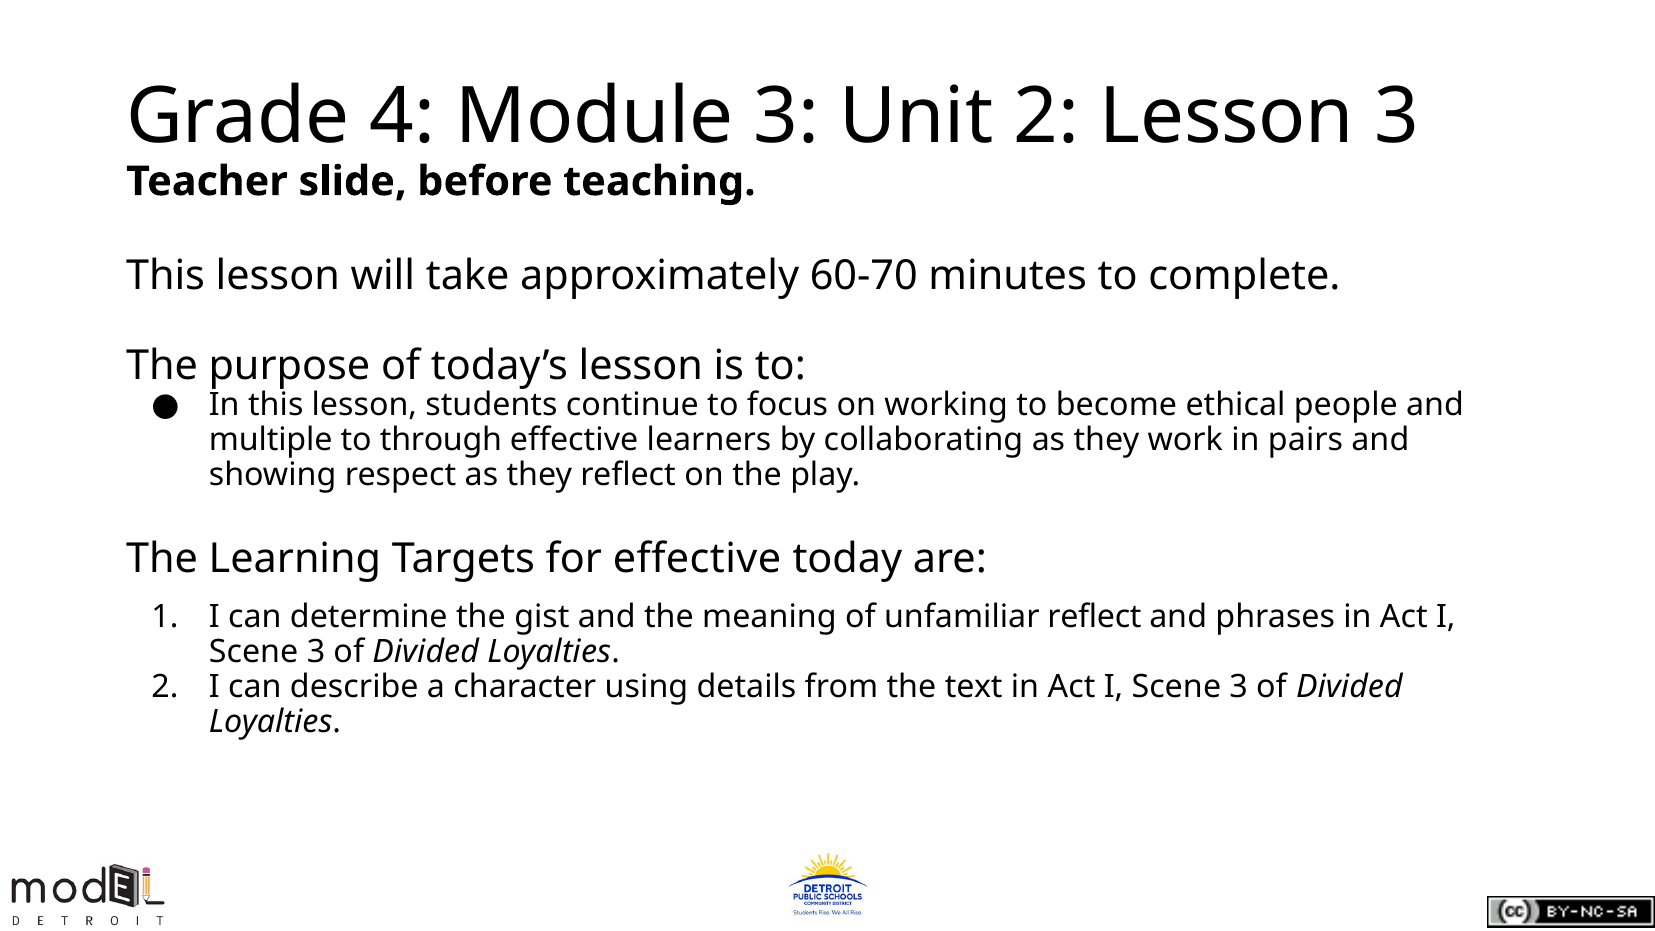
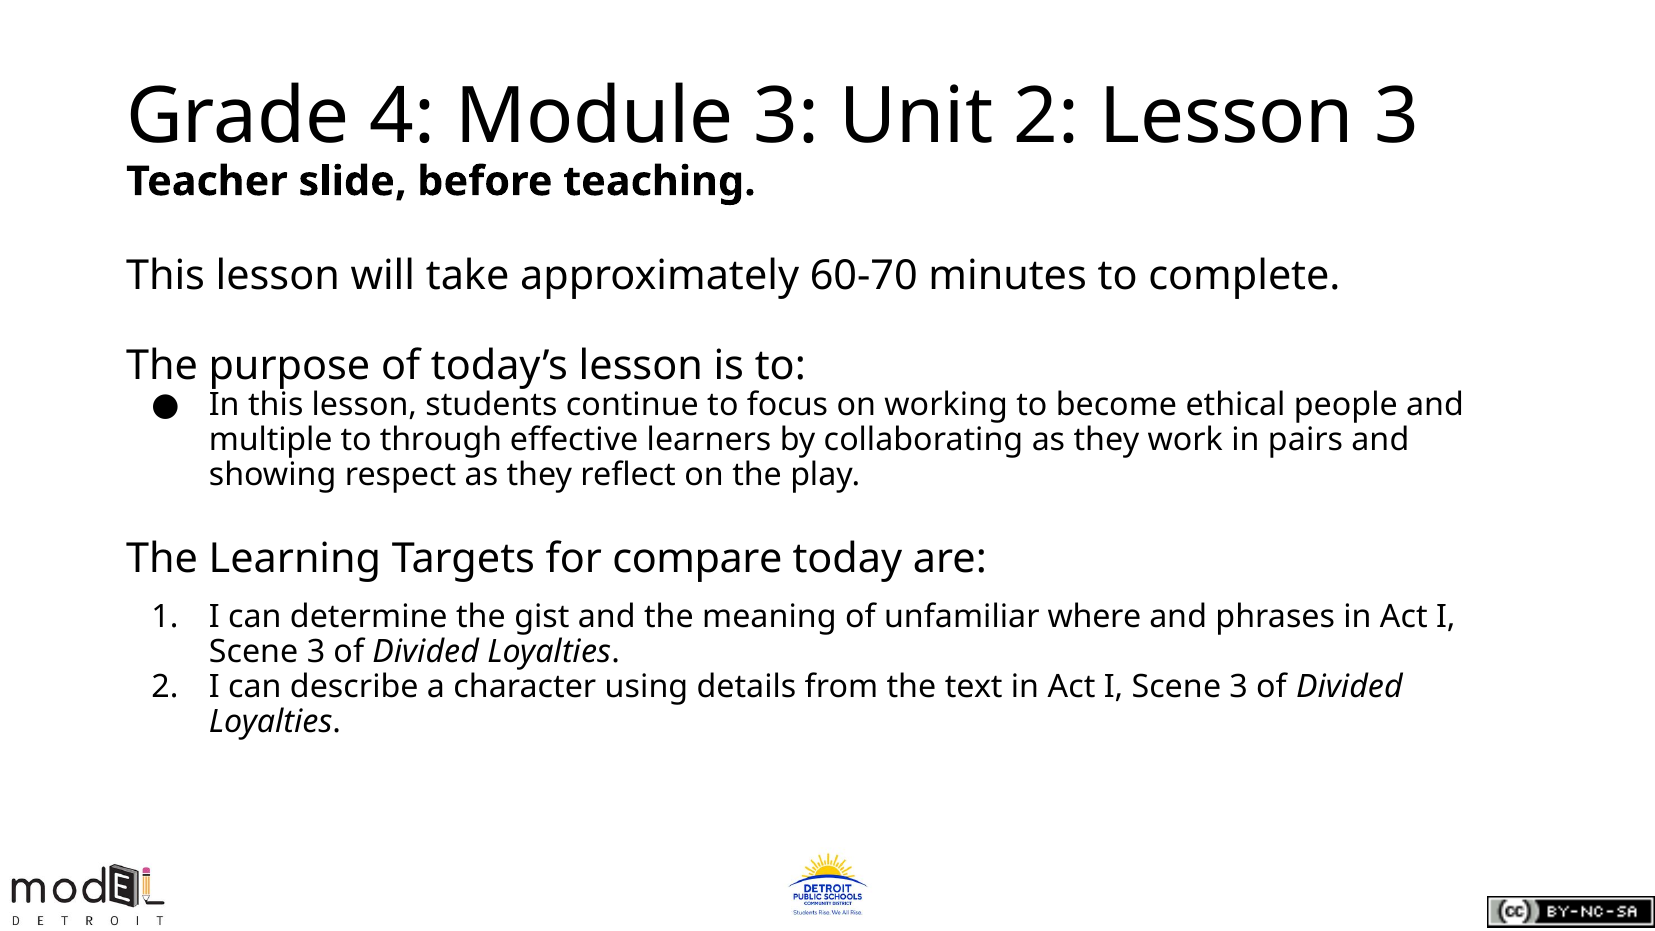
for effective: effective -> compare (697, 559)
unfamiliar reflect: reflect -> where (1094, 617)
